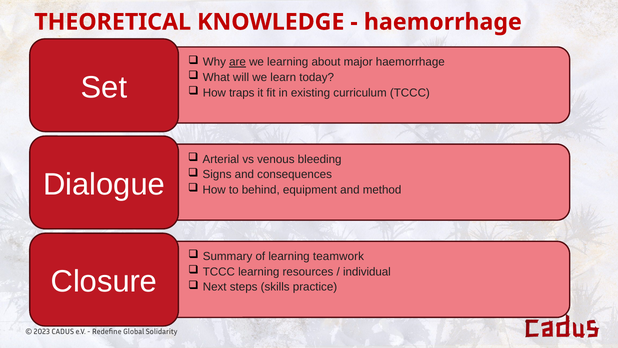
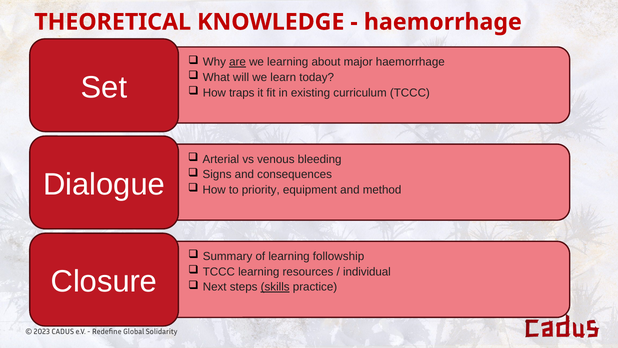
behind: behind -> priority (261, 190)
teamwork: teamwork -> followship (339, 256)
skills underline: none -> present (275, 287)
